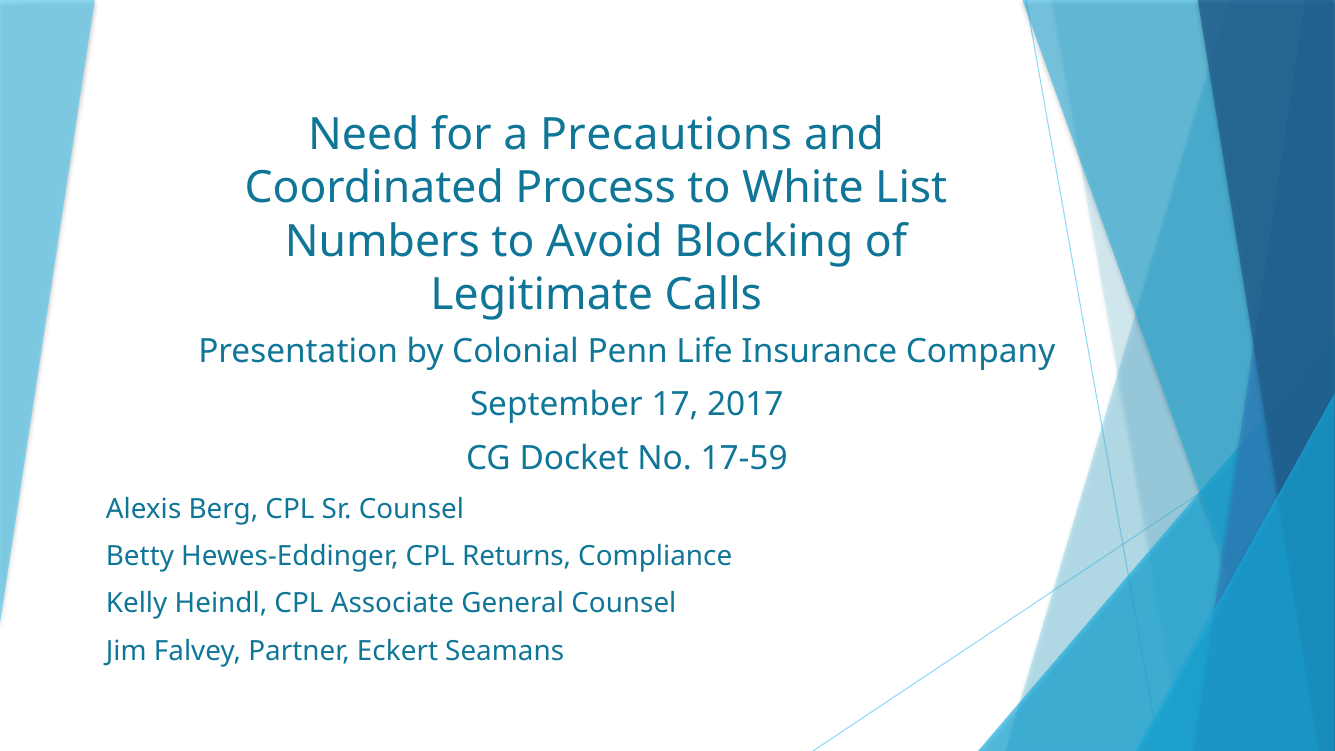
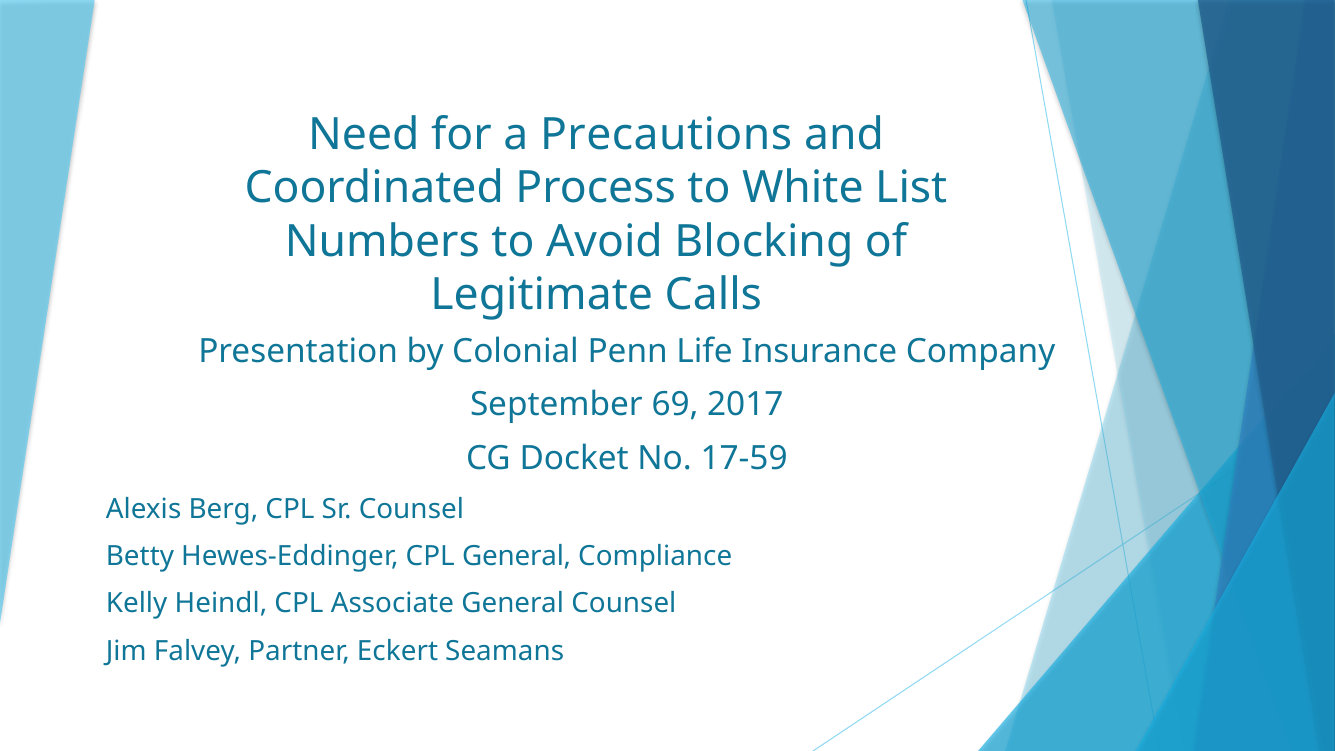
17: 17 -> 69 (675, 405)
CPL Returns: Returns -> General (517, 556)
